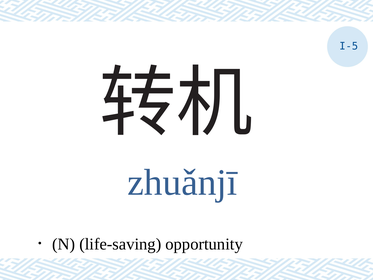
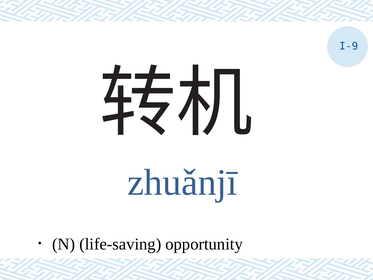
I-5: I-5 -> I-9 (349, 46)
